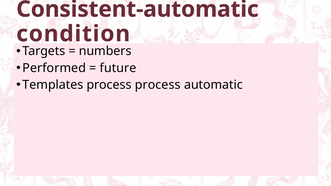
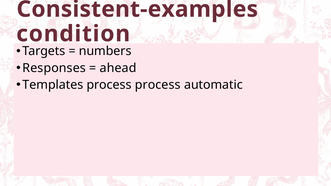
Consistent-automatic: Consistent-automatic -> Consistent-examples (137, 9)
Performed: Performed -> Responses (54, 68)
future: future -> ahead (118, 68)
